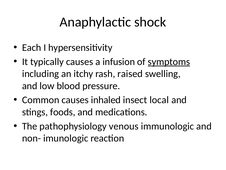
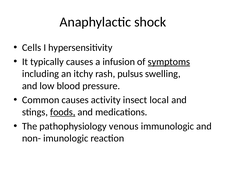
Each: Each -> Cells (32, 47)
raised: raised -> pulsus (130, 74)
inhaled: inhaled -> activity (106, 100)
foods underline: none -> present (63, 112)
